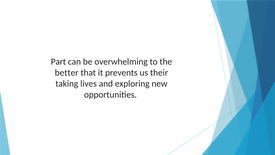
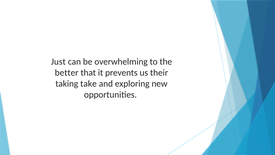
Part: Part -> Just (58, 61)
lives: lives -> take (88, 83)
